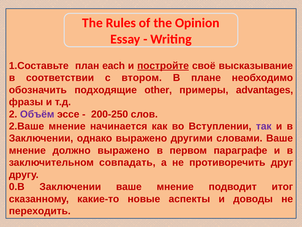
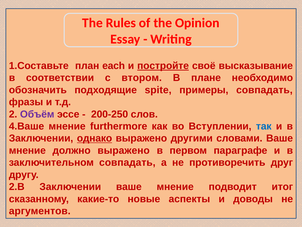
other: other -> spite (158, 90)
примеры advantages: advantages -> совпадать (264, 90)
2.Ваше: 2.Ваше -> 4.Ваше (27, 126)
начинается: начинается -> furthermore (119, 126)
так colour: purple -> blue (264, 126)
однако underline: none -> present (95, 138)
0.В: 0.В -> 2.В (17, 186)
переходить: переходить -> аргументов (40, 211)
